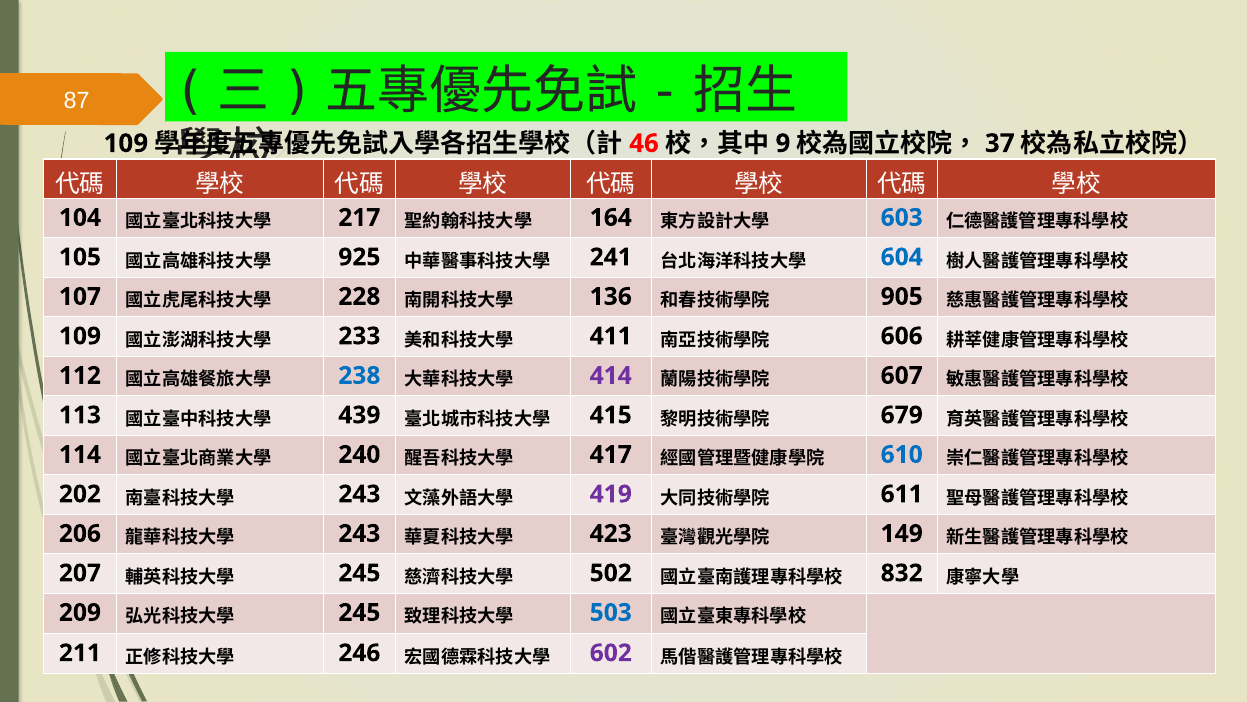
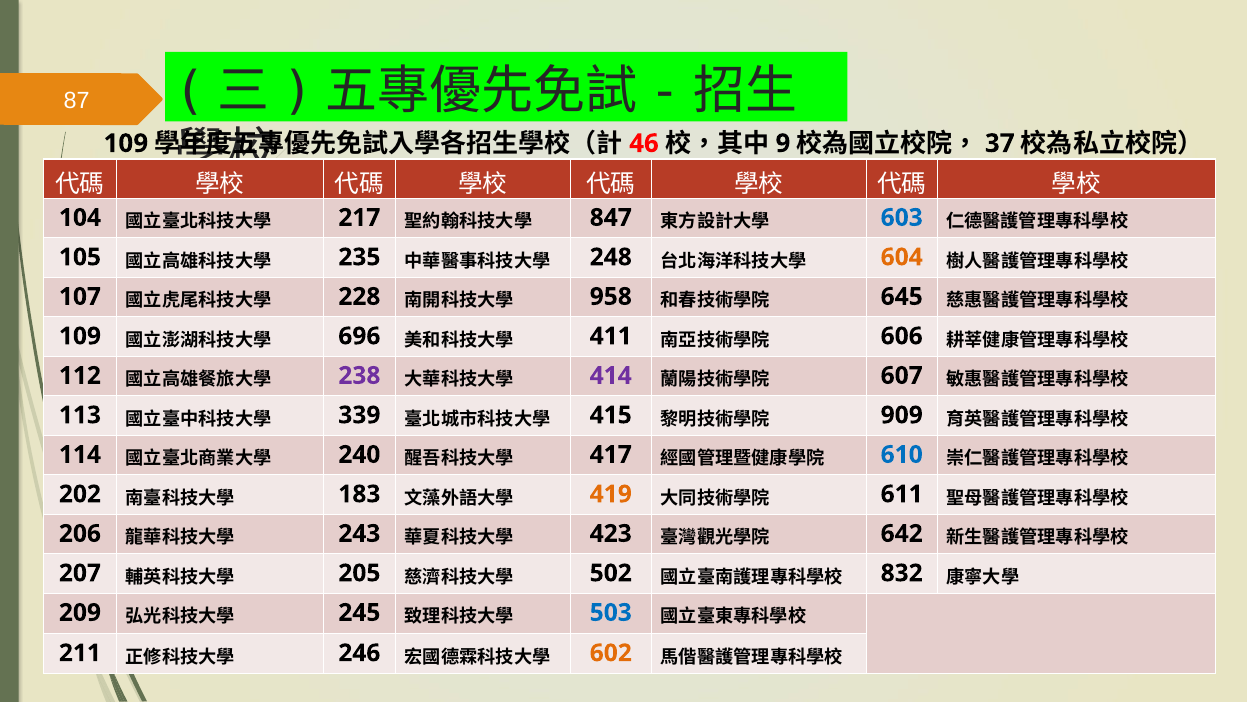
164: 164 -> 847 (611, 217)
925: 925 -> 235 (359, 257)
241: 241 -> 248 (611, 257)
604 colour: blue -> orange (902, 257)
136: 136 -> 958 (611, 296)
905: 905 -> 645 (902, 296)
233: 233 -> 696 (359, 336)
238 colour: blue -> purple (359, 375)
439: 439 -> 339 (359, 415)
679: 679 -> 909 (902, 415)
243: 243 -> 183 (359, 494)
419 colour: purple -> orange (611, 494)
149: 149 -> 642 (902, 533)
245: 245 -> 205 (359, 573)
602 colour: purple -> orange (611, 653)
